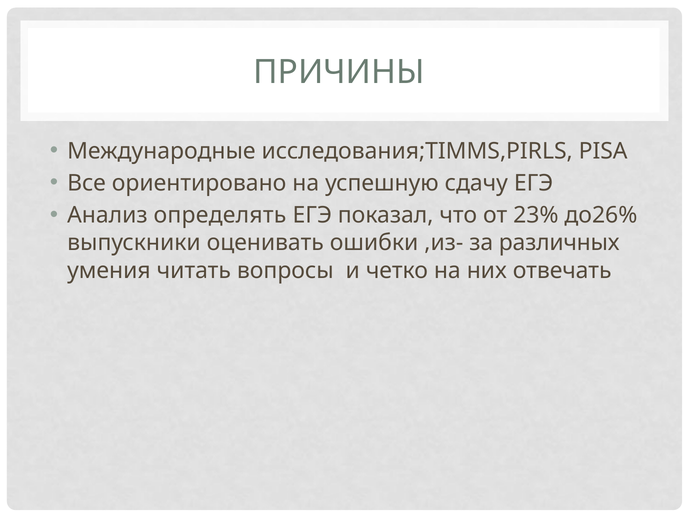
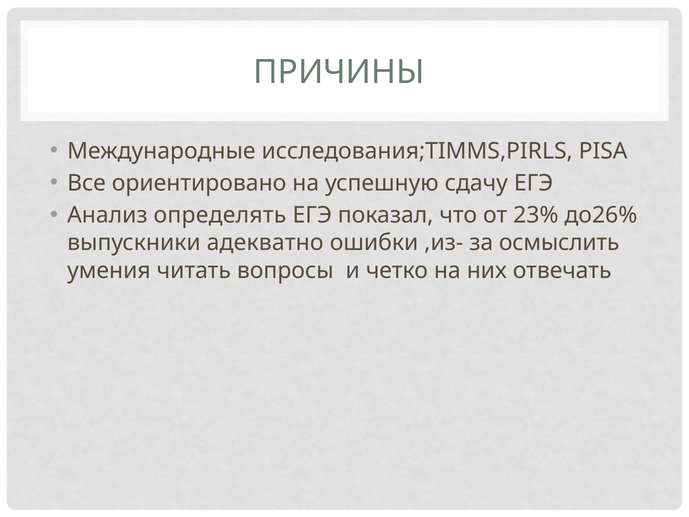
оценивать: оценивать -> адекватно (265, 243)
различных: различных -> осмыслить (559, 243)
